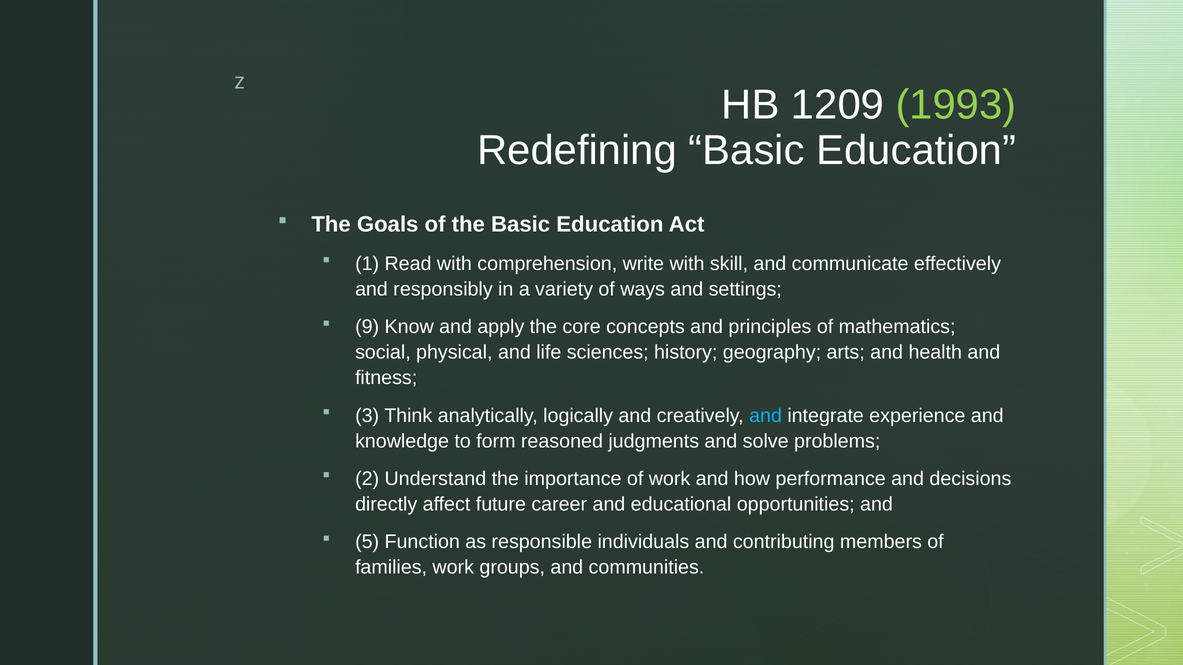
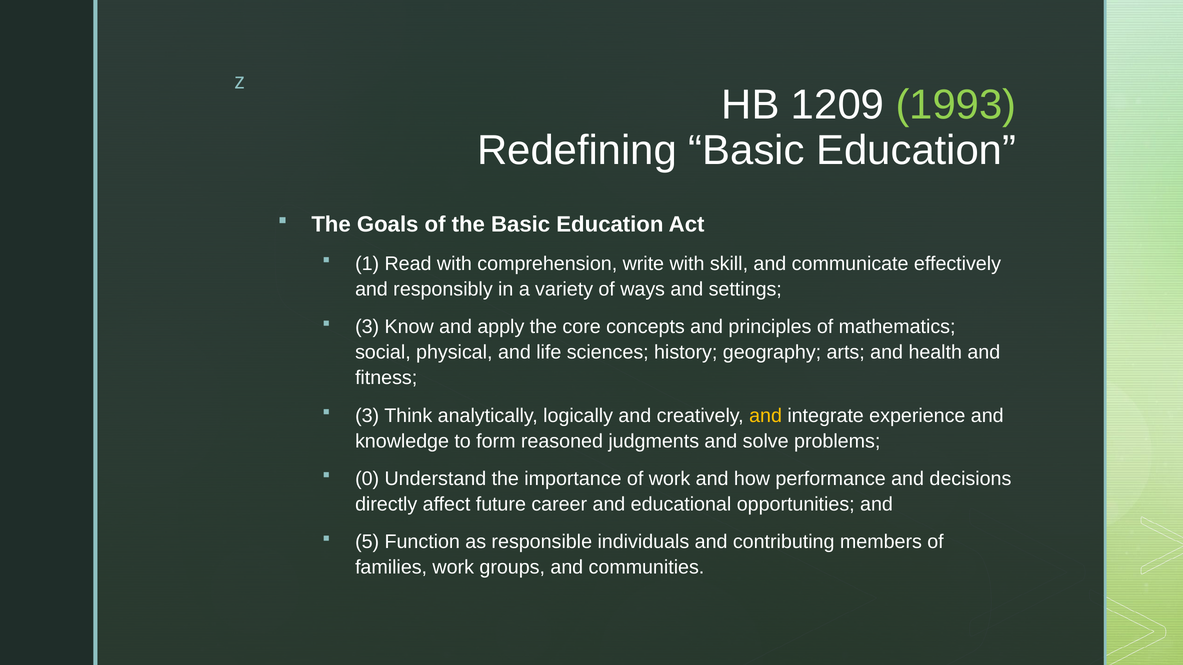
9: 9 -> 3 (367, 327)
and colour: light blue -> yellow (766, 416)
2: 2 -> 0 (367, 479)
